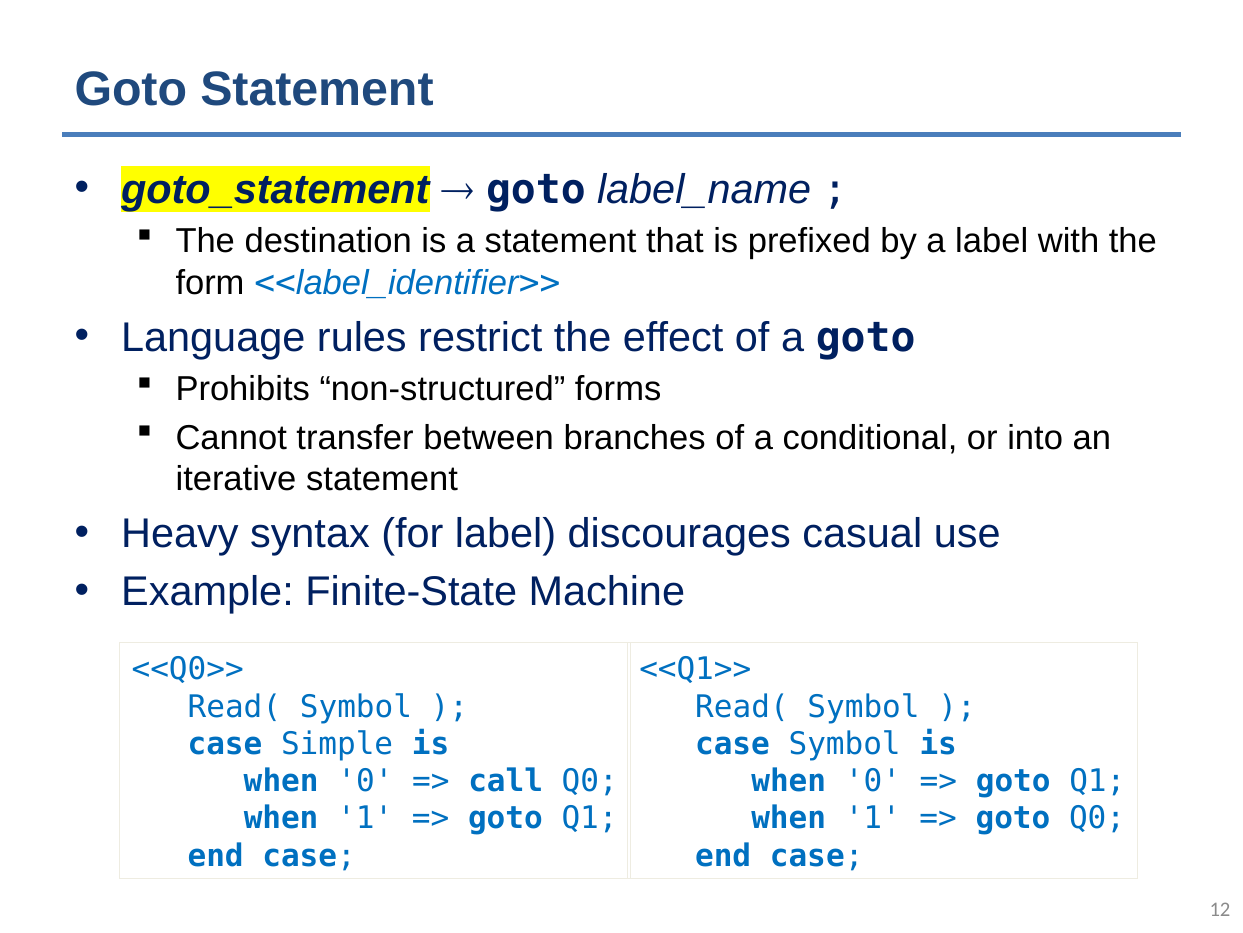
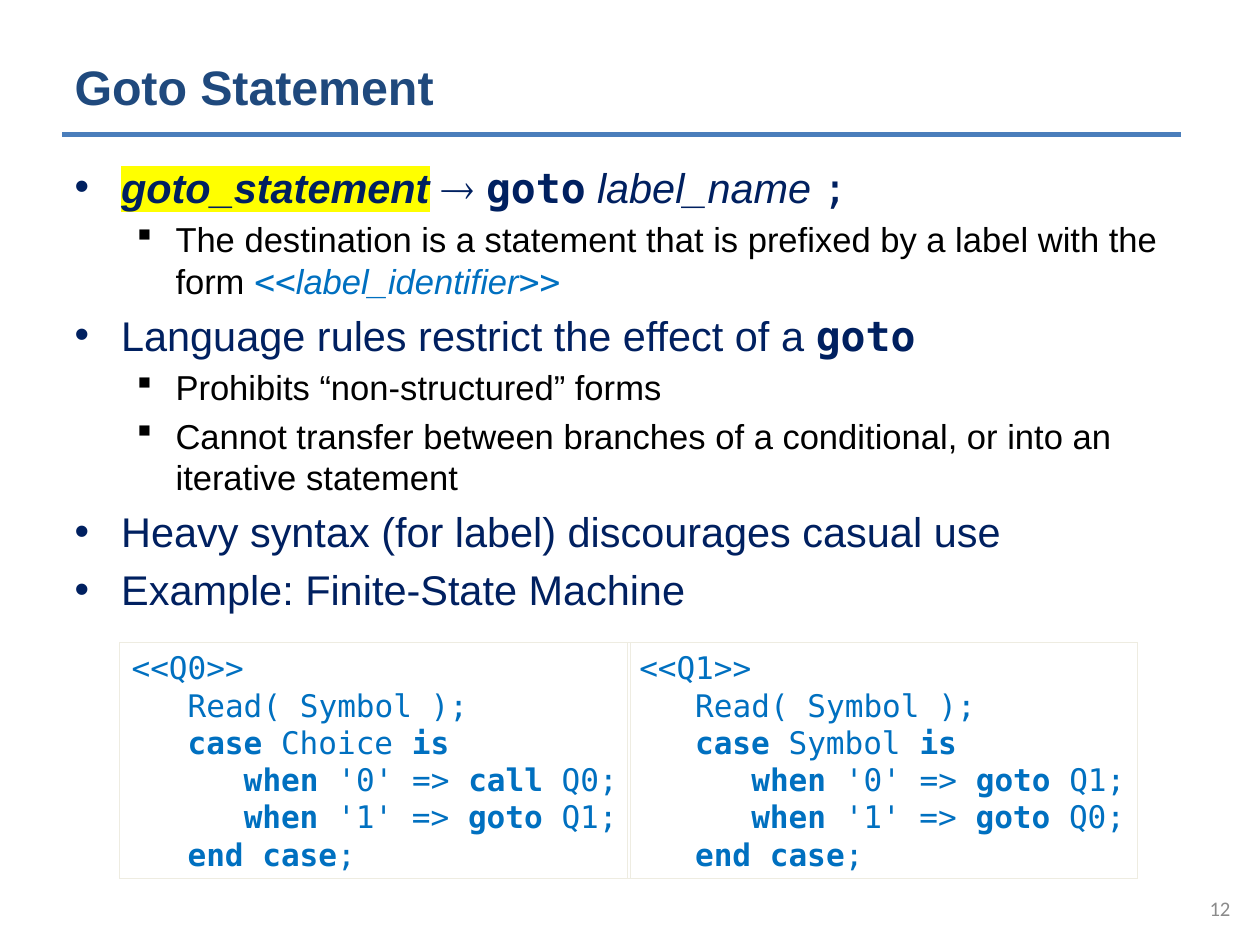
Simple: Simple -> Choice (337, 743)
